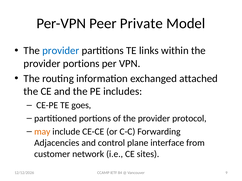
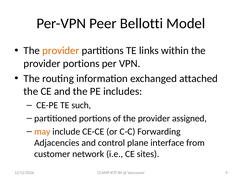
Private: Private -> Bellotti (141, 23)
provider colour: blue -> orange (61, 51)
goes: goes -> such (81, 106)
protocol: protocol -> assigned (189, 119)
